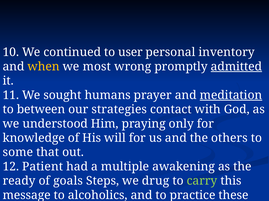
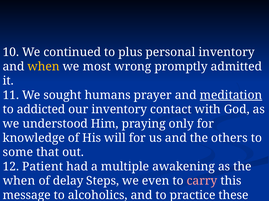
user: user -> plus (130, 52)
admitted underline: present -> none (236, 67)
between: between -> addicted (41, 110)
our strategies: strategies -> inventory (119, 110)
ready: ready -> when (19, 182)
goals: goals -> delay (68, 182)
drug: drug -> even (156, 182)
carry colour: light green -> pink (202, 182)
